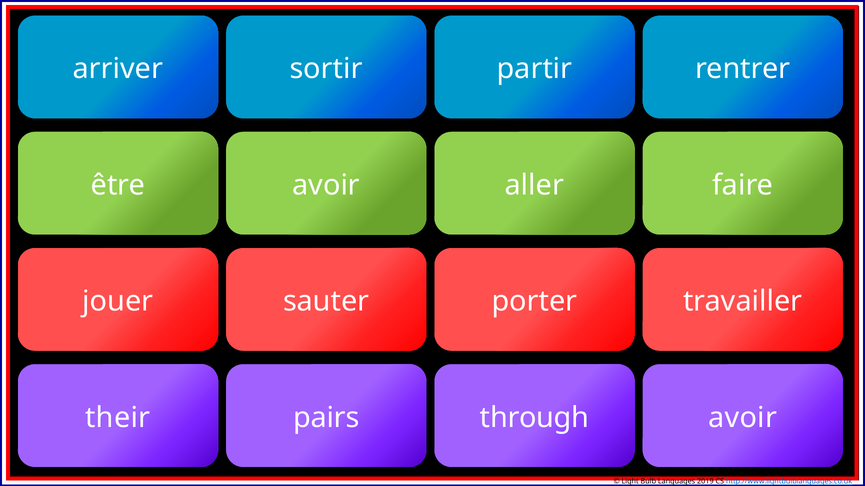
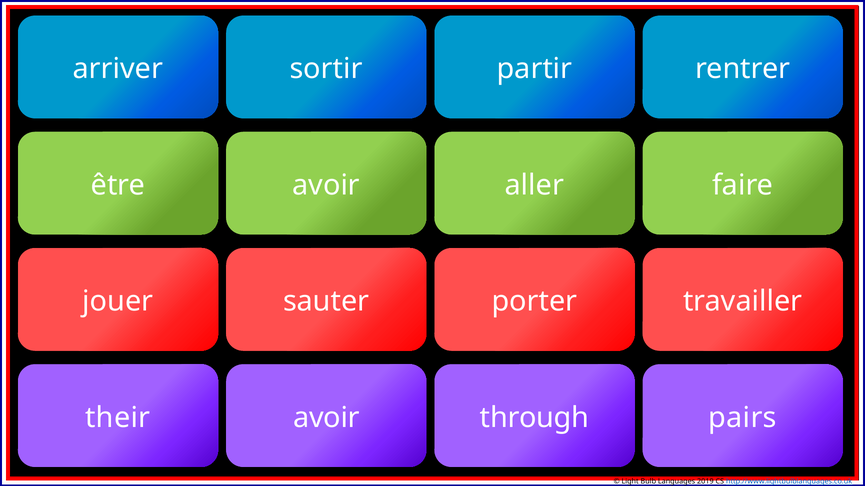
pairs: pairs -> avoir (326, 418)
avoir: avoir -> pairs (743, 418)
